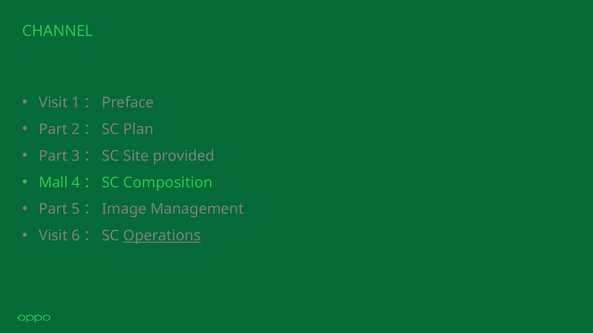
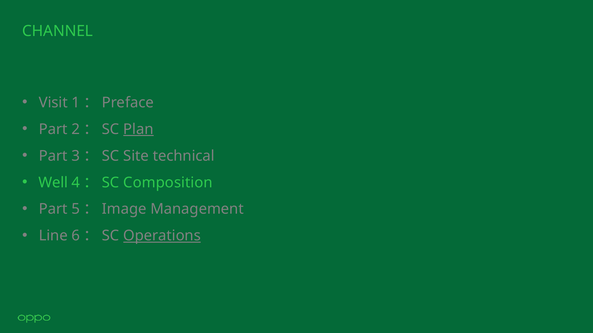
Plan underline: none -> present (138, 129)
provided: provided -> technical (184, 156)
Mall: Mall -> Well (53, 183)
Visit: Visit -> Line (53, 236)
